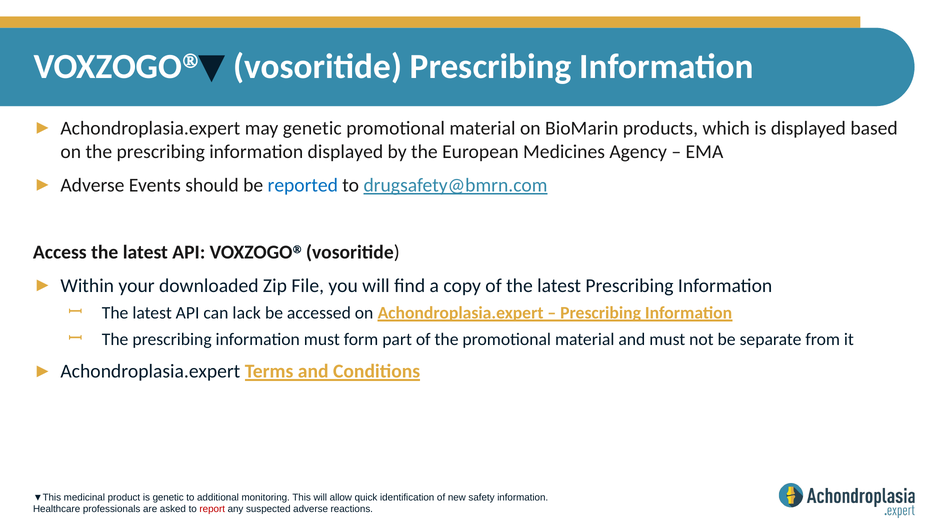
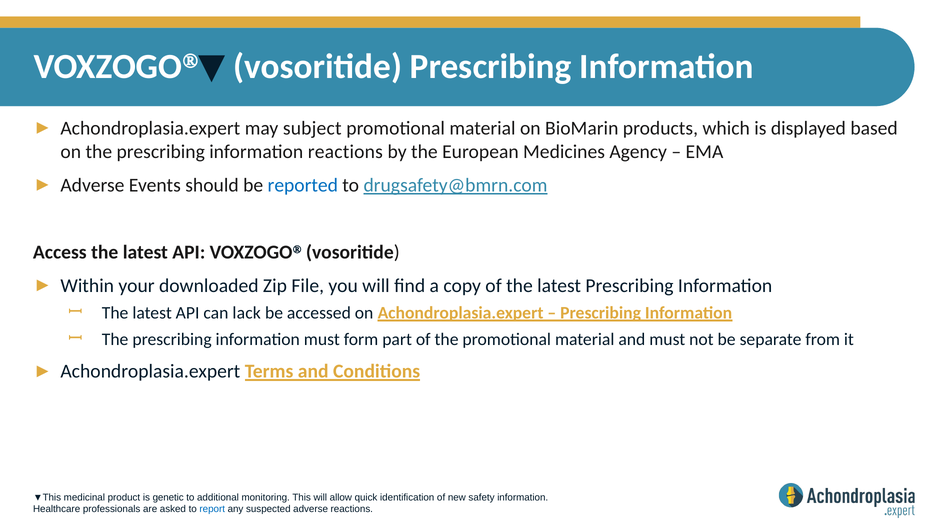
may genetic: genetic -> subject (312, 128)
information displayed: displayed -> reactions (345, 152)
report colour: red -> blue (212, 509)
